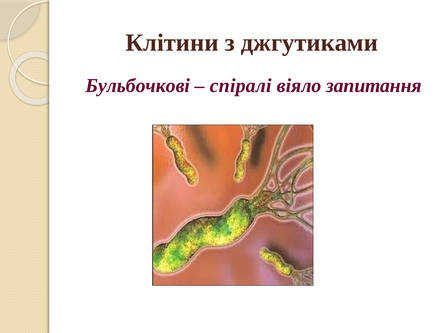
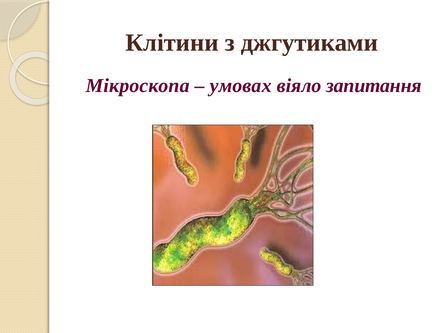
Бульбочкові: Бульбочкові -> Мікроскопа (138, 86)
спіралі: спіралі -> умовах (241, 86)
